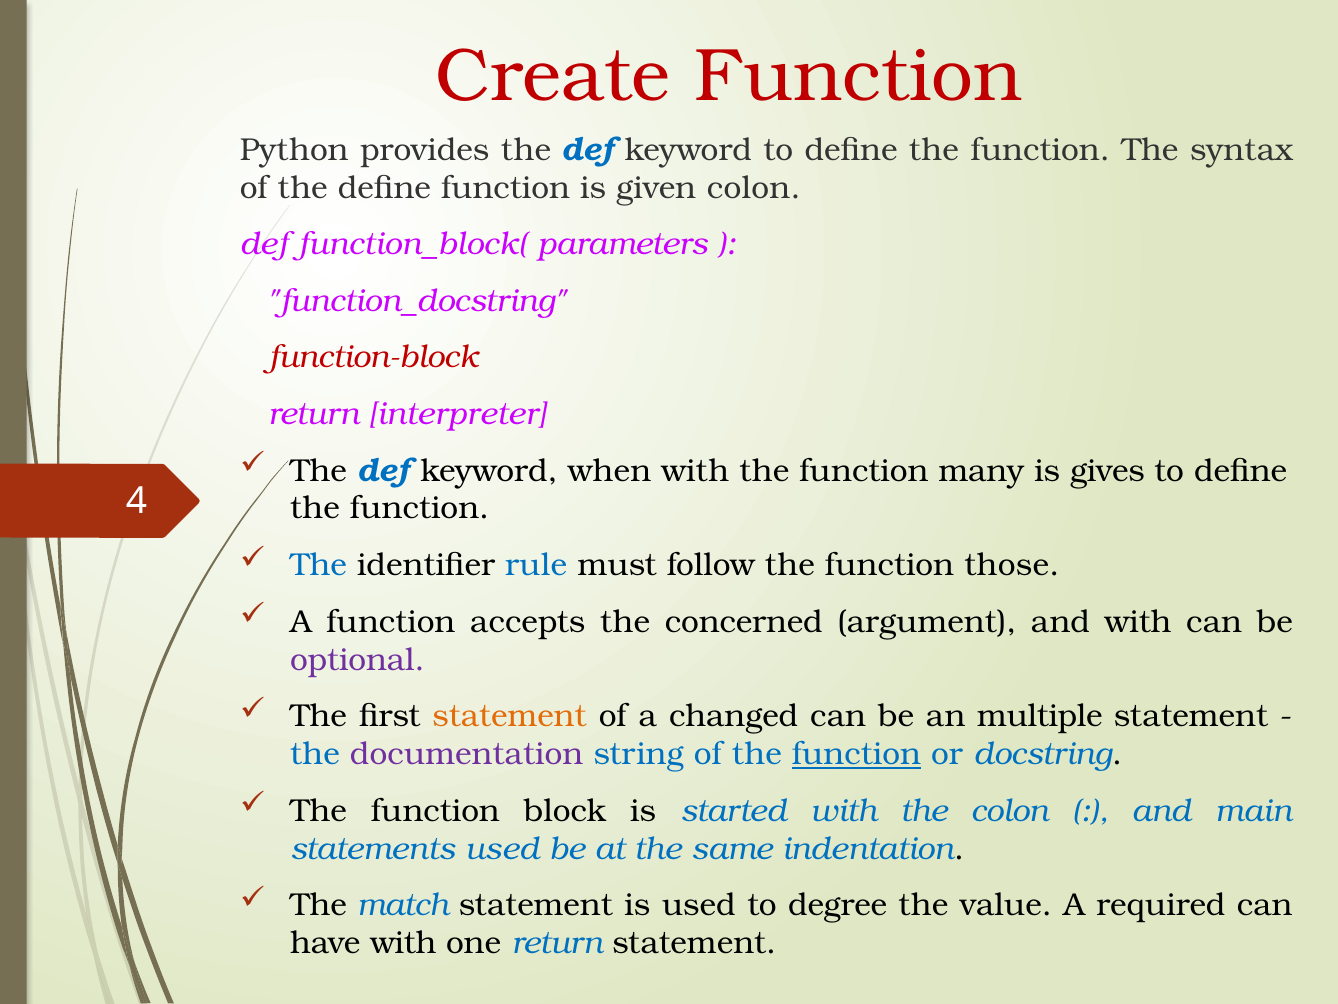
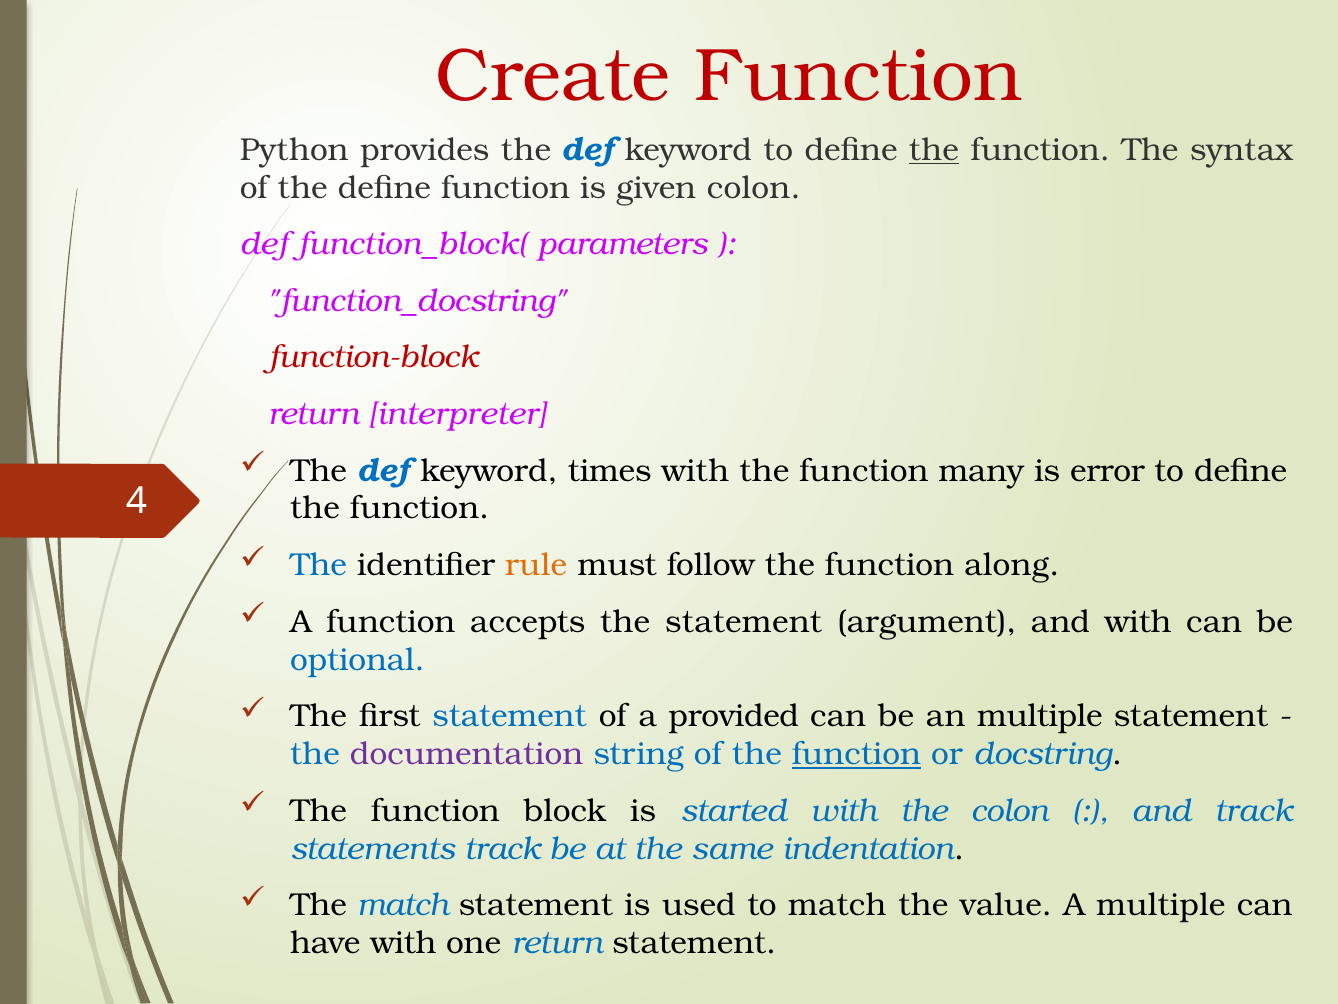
the underline: none -> present (934, 150)
when: when -> times (610, 470)
gives: gives -> error (1107, 470)
rule colour: blue -> orange (536, 565)
those: those -> along (1012, 565)
the concerned: concerned -> statement (744, 621)
optional colour: purple -> blue (357, 659)
statement colour: orange -> blue (509, 716)
changed: changed -> provided (734, 716)
and main: main -> track (1254, 810)
statements used: used -> track (502, 848)
to degree: degree -> match (837, 905)
A required: required -> multiple (1161, 905)
